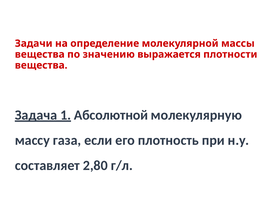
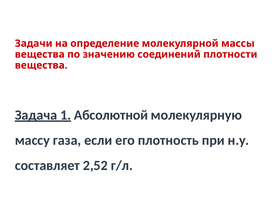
выражается: выражается -> соединений (169, 54)
2,80: 2,80 -> 2,52 (95, 165)
